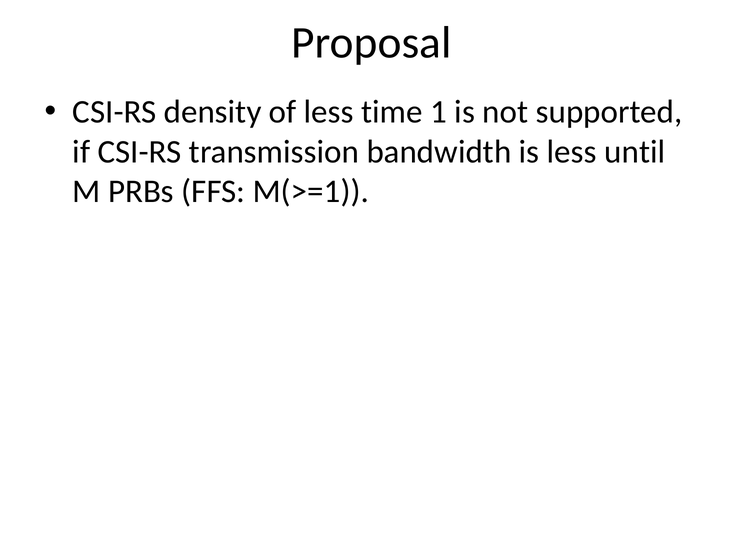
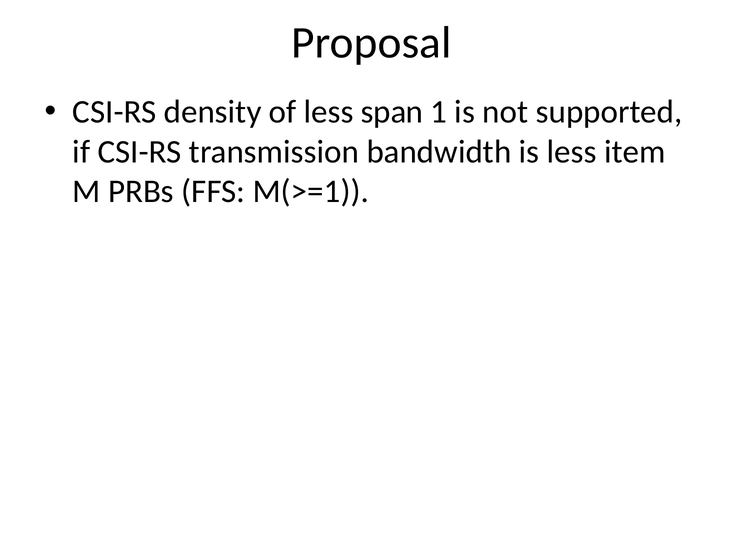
time: time -> span (392, 112)
until: until -> item (635, 152)
